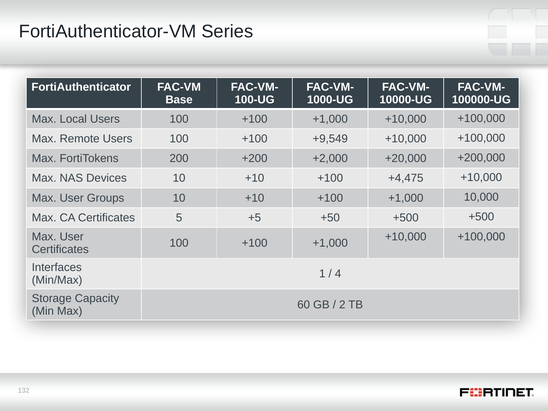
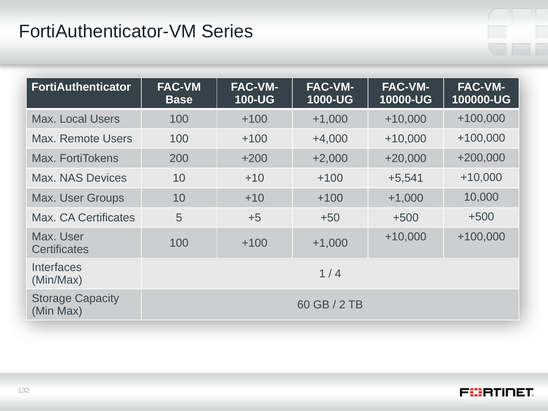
+9,549: +9,549 -> +4,000 (330, 139)
+4,475: +4,475 -> +5,541 (406, 178)
